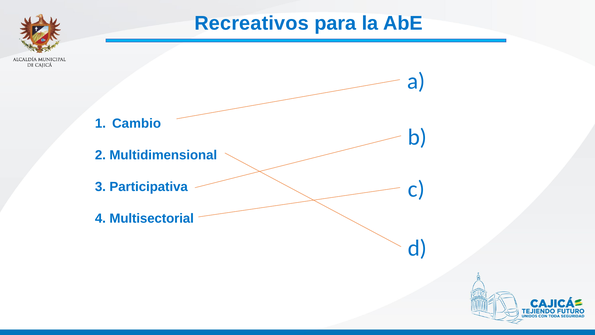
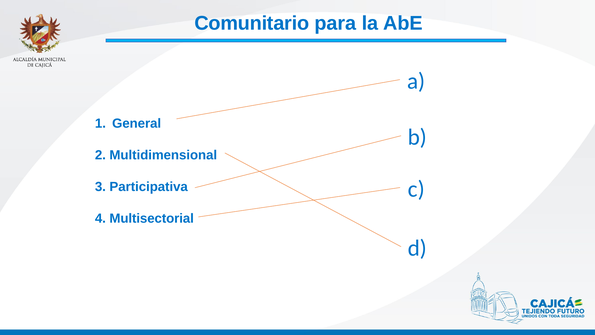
Recreativos: Recreativos -> Comunitario (252, 23)
Cambio: Cambio -> General (137, 123)
